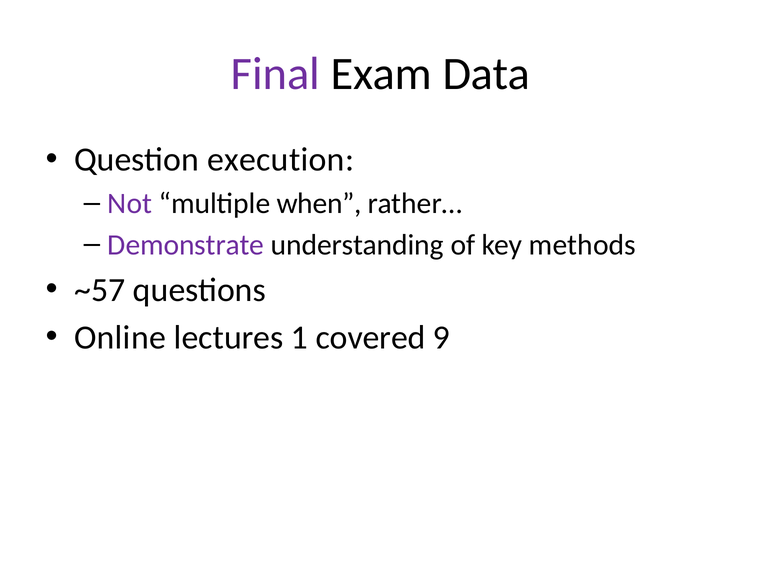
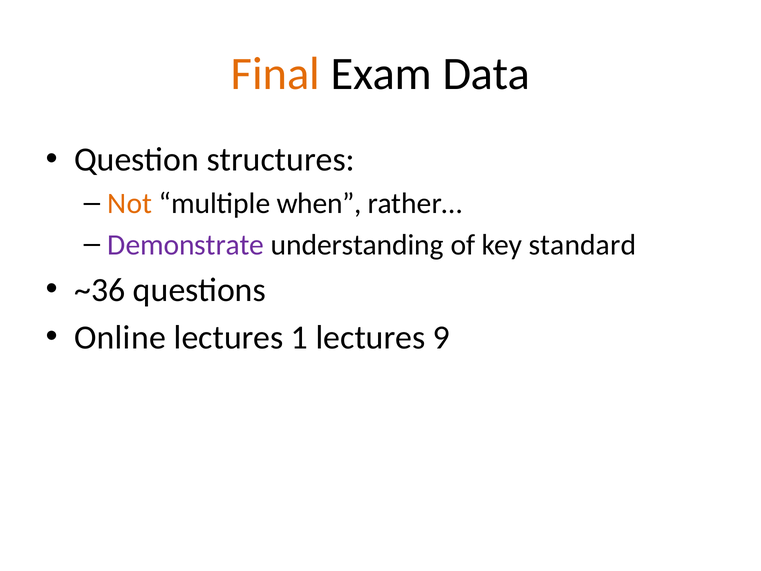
Final colour: purple -> orange (275, 74)
execution: execution -> structures (281, 160)
Not colour: purple -> orange (130, 203)
methods: methods -> standard (582, 245)
~57: ~57 -> ~36 (100, 290)
1 covered: covered -> lectures (371, 337)
